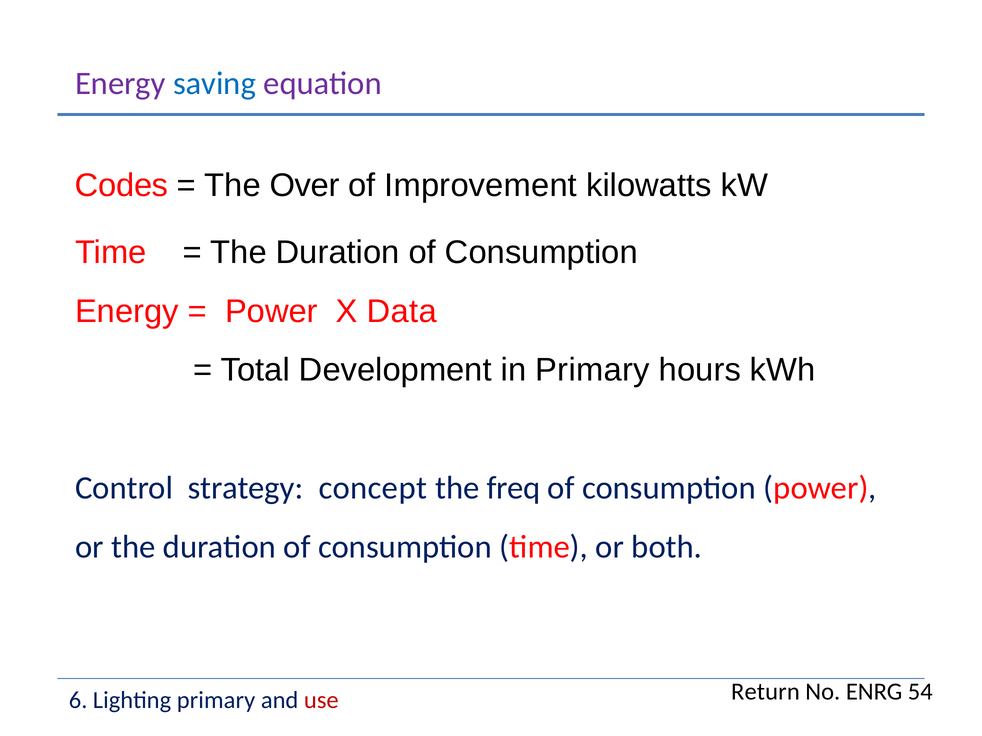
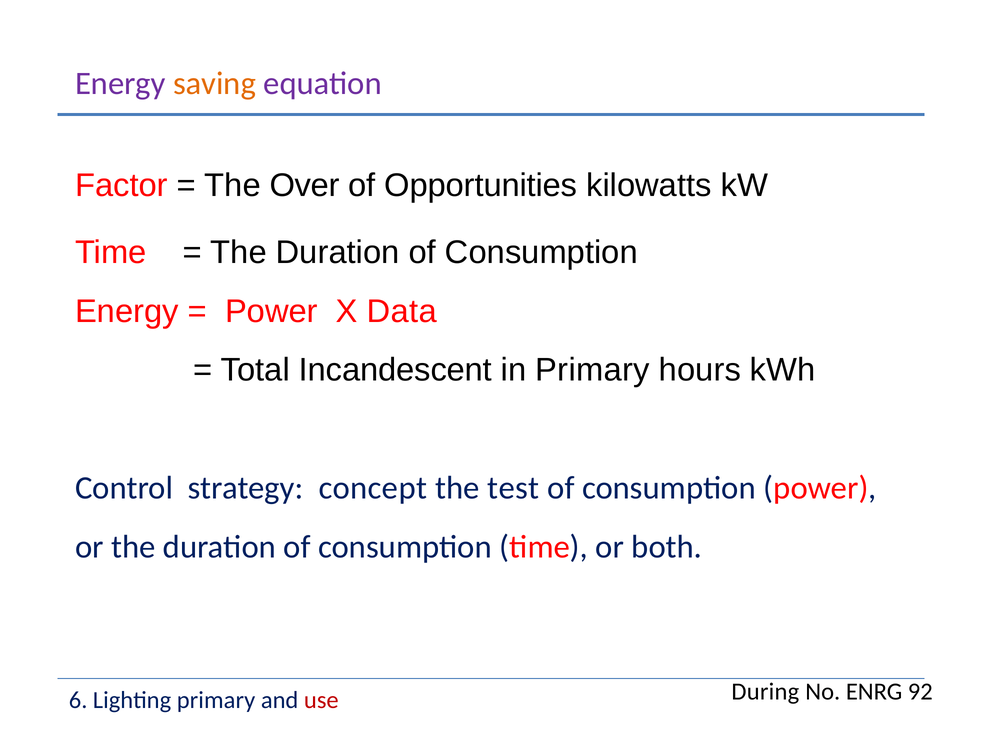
saving colour: blue -> orange (214, 84)
Codes: Codes -> Factor (121, 185)
Improvement: Improvement -> Opportunities (481, 185)
Development: Development -> Incandescent (395, 370)
freq: freq -> test (513, 488)
Return: Return -> During (765, 692)
54: 54 -> 92 (920, 692)
